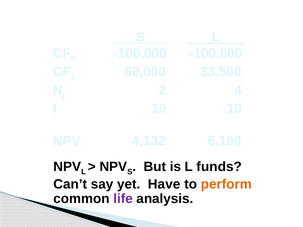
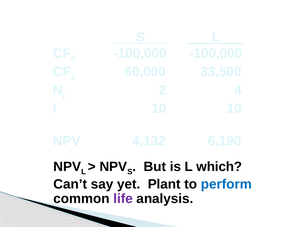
funds: funds -> which (219, 167)
Have: Have -> Plant (164, 184)
perform colour: orange -> blue (226, 184)
